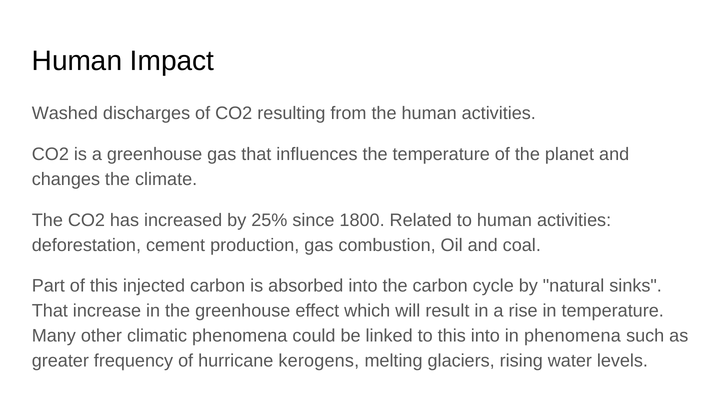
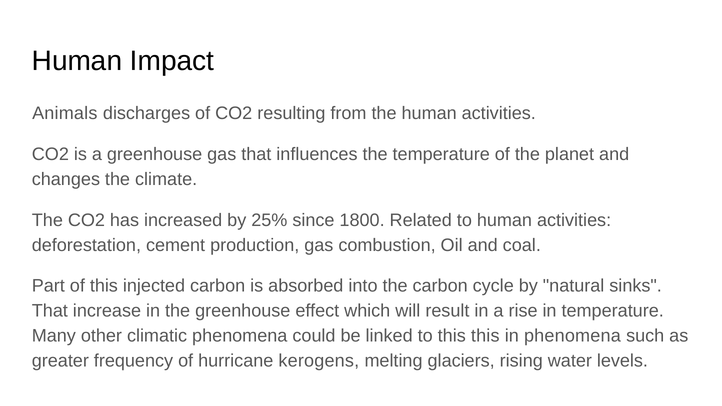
Washed: Washed -> Animals (65, 114)
this into: into -> this (485, 336)
